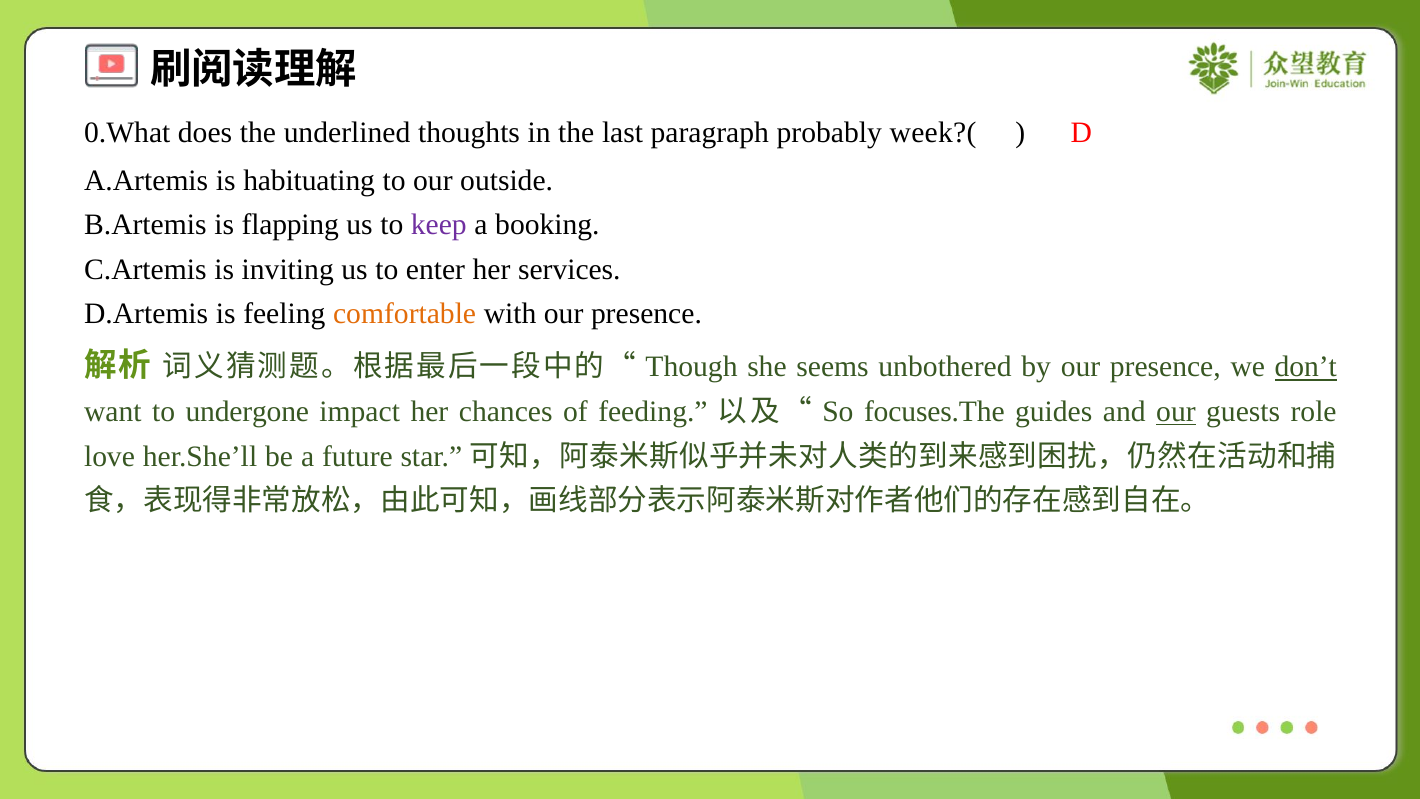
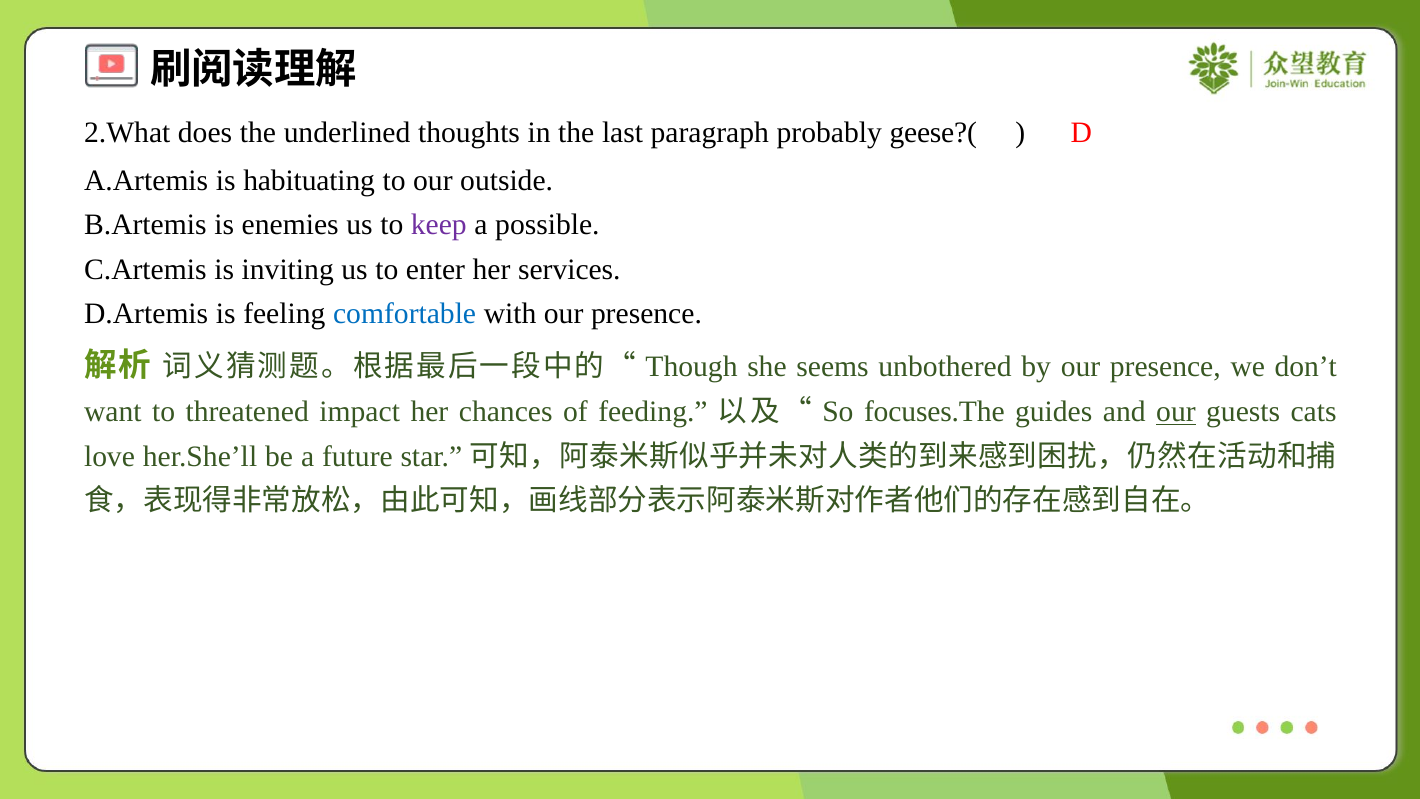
0.What: 0.What -> 2.What (127, 133)
week?(: week?( -> geese?( (933, 133)
flapping: flapping -> enemies (290, 225)
booking: booking -> possible (547, 225)
comfortable colour: orange -> blue (405, 314)
don’t underline: present -> none (1306, 367)
undergone: undergone -> threatened (247, 412)
role: role -> cats (1314, 412)
